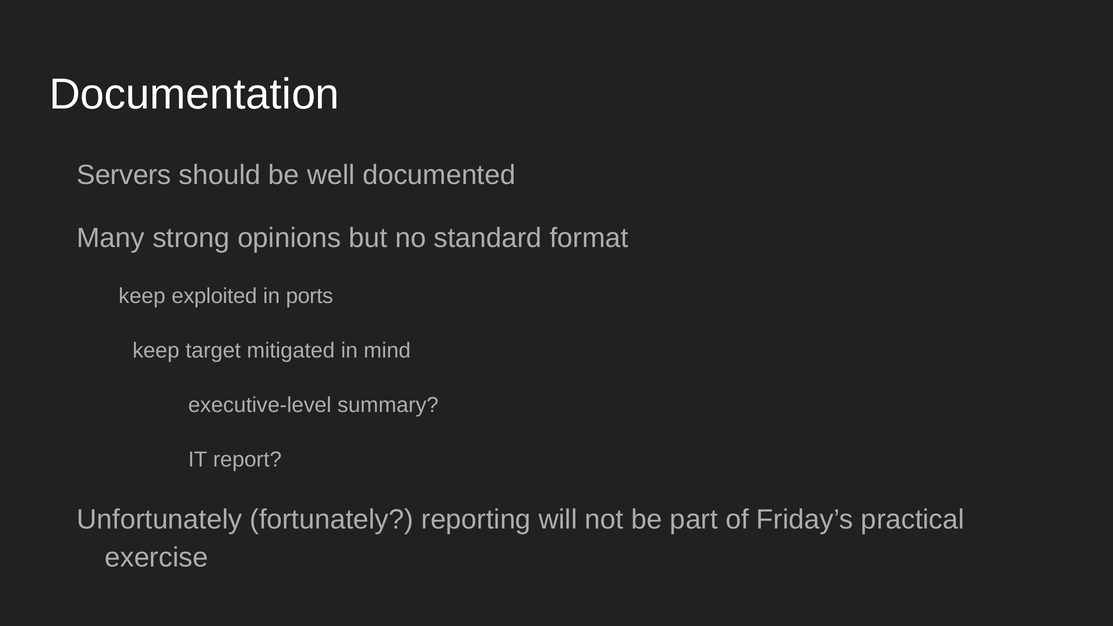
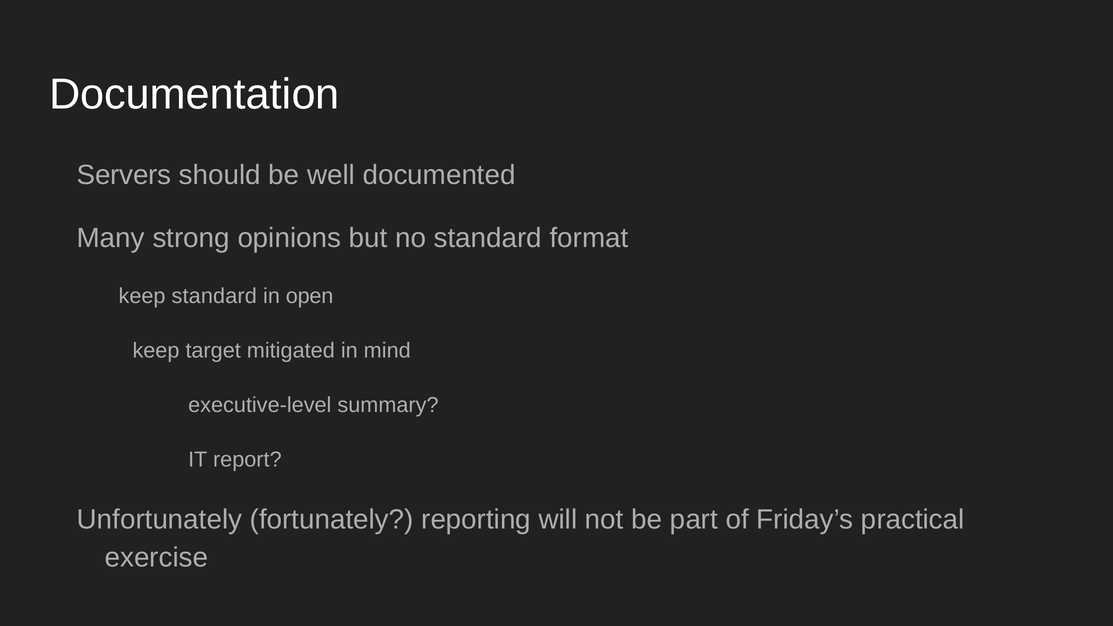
keep exploited: exploited -> standard (214, 296)
ports: ports -> open (310, 296)
